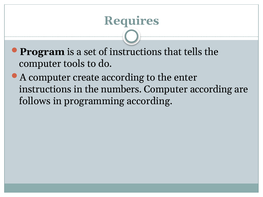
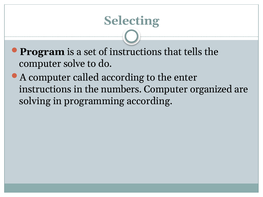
Requires: Requires -> Selecting (131, 21)
tools: tools -> solve (74, 64)
create: create -> called (86, 77)
Computer according: according -> organized (211, 89)
follows: follows -> solving (35, 101)
